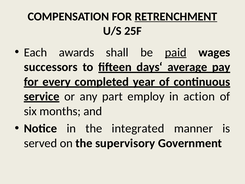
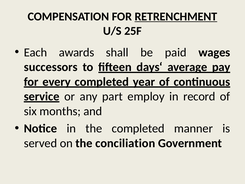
paid underline: present -> none (176, 52)
action: action -> record (199, 96)
the integrated: integrated -> completed (138, 128)
supervisory: supervisory -> conciliation (125, 143)
